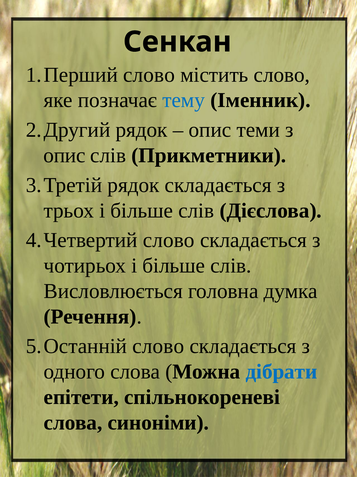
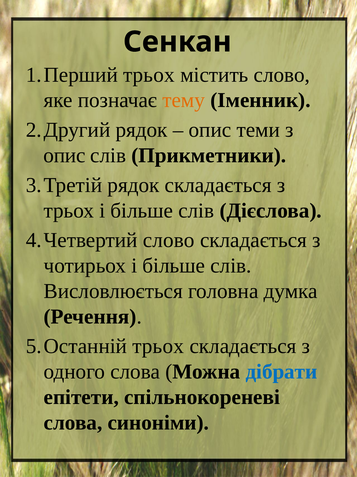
слово: слово -> трьох (149, 75)
тему colour: blue -> orange (184, 100)
слово: слово -> трьох (158, 346)
